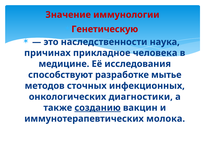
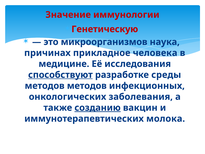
наследственности: наследственности -> микроорганизмов (104, 42)
способствуют underline: none -> present (60, 75)
мытье: мытье -> среды (166, 75)
методов сточных: сточных -> методов (87, 86)
диагностики: диагностики -> заболевания (141, 97)
